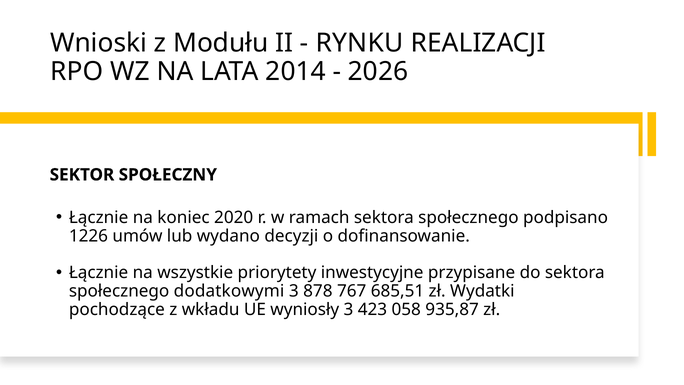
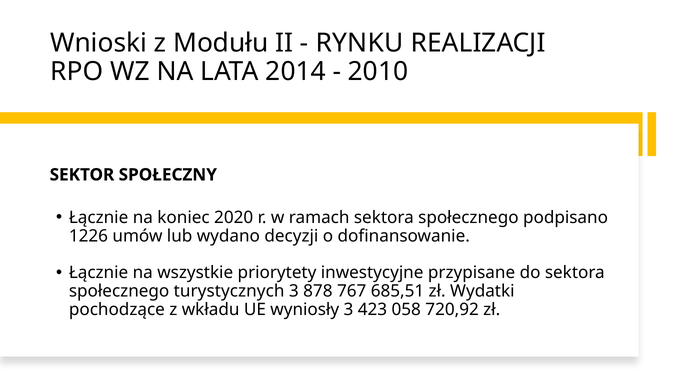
2026: 2026 -> 2010 (378, 71)
dodatkowymi: dodatkowymi -> turystycznych (229, 291)
935,87: 935,87 -> 720,92 (452, 310)
